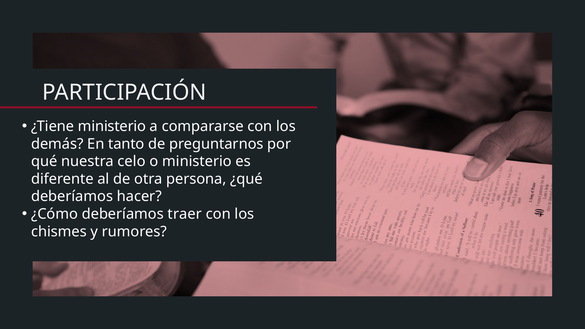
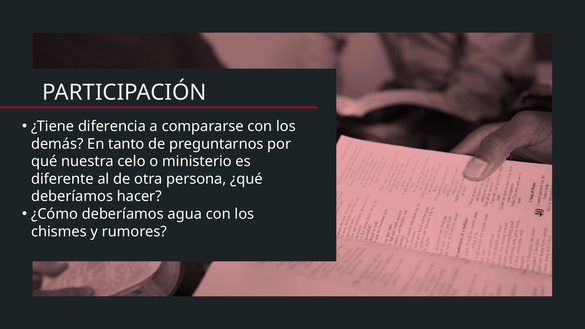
¿Tiene ministerio: ministerio -> diferencia (112, 126)
traer: traer -> agua (185, 214)
